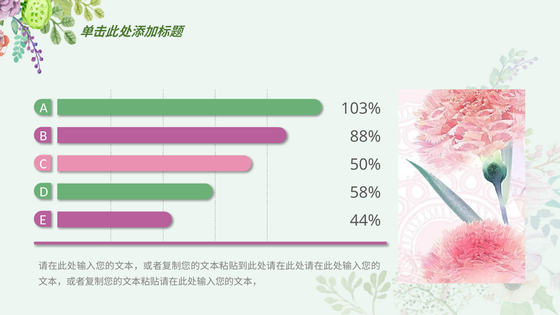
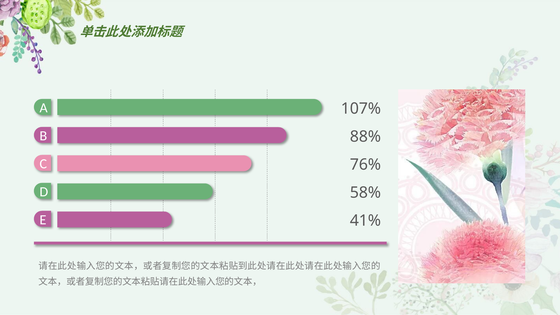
103%: 103% -> 107% (361, 109)
50%: 50% -> 76% (365, 165)
44%: 44% -> 41% (365, 220)
